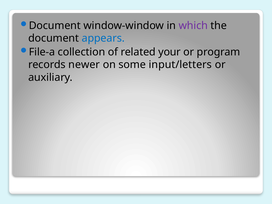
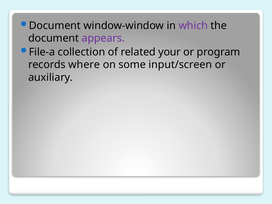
appears colour: blue -> purple (103, 38)
newer: newer -> where (84, 65)
input/letters: input/letters -> input/screen (180, 65)
